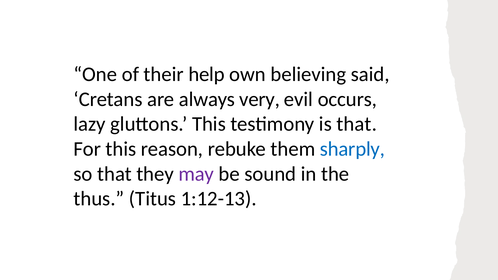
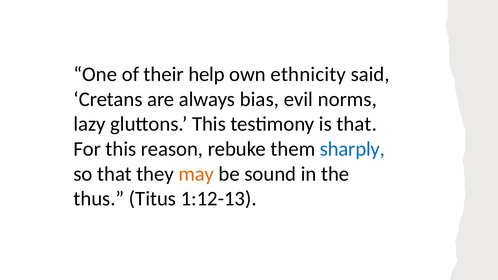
believing: believing -> ethnicity (308, 74)
very: very -> bias (259, 99)
occurs: occurs -> norms (347, 99)
may colour: purple -> orange (196, 174)
